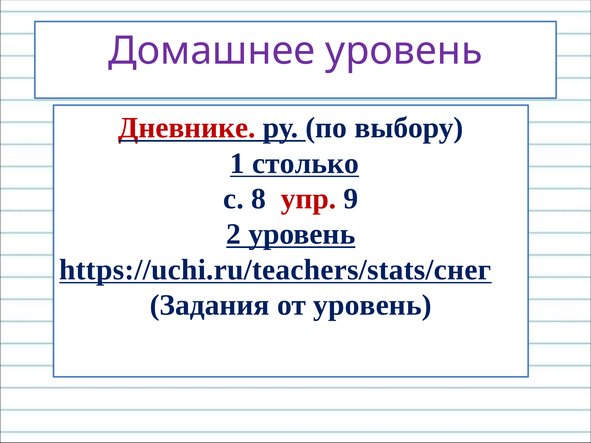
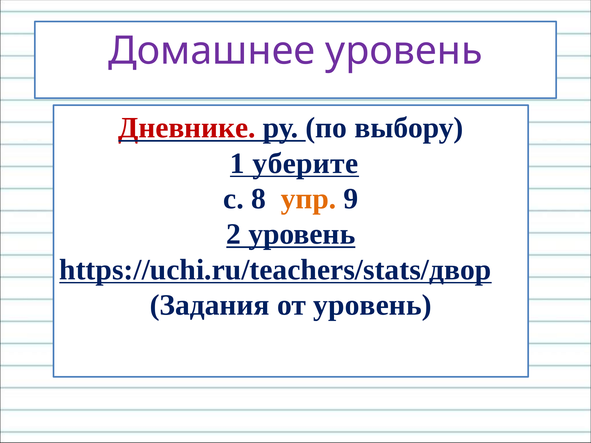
столько: столько -> уберите (305, 163)
упр colour: red -> orange (308, 199)
https://uchi.ru/teachers/stats/снег: https://uchi.ru/teachers/stats/снег -> https://uchi.ru/teachers/stats/двор (275, 270)
